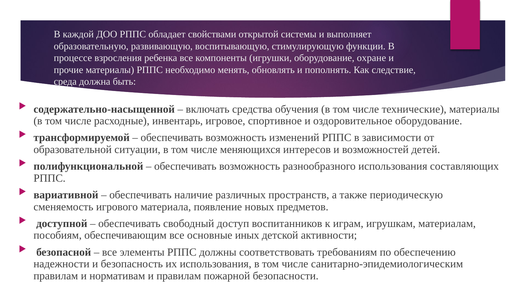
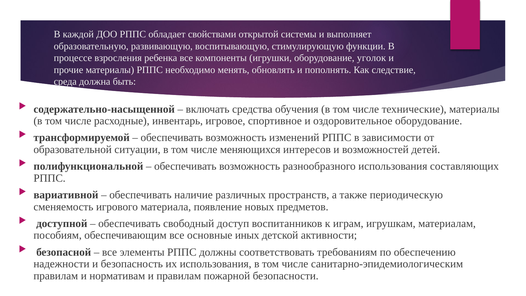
охране: охране -> уголок (371, 58)
